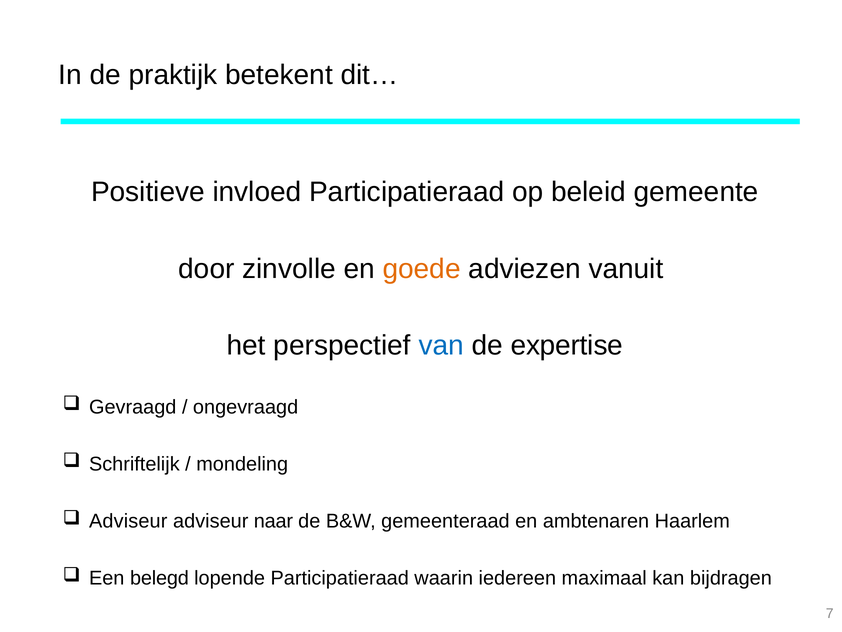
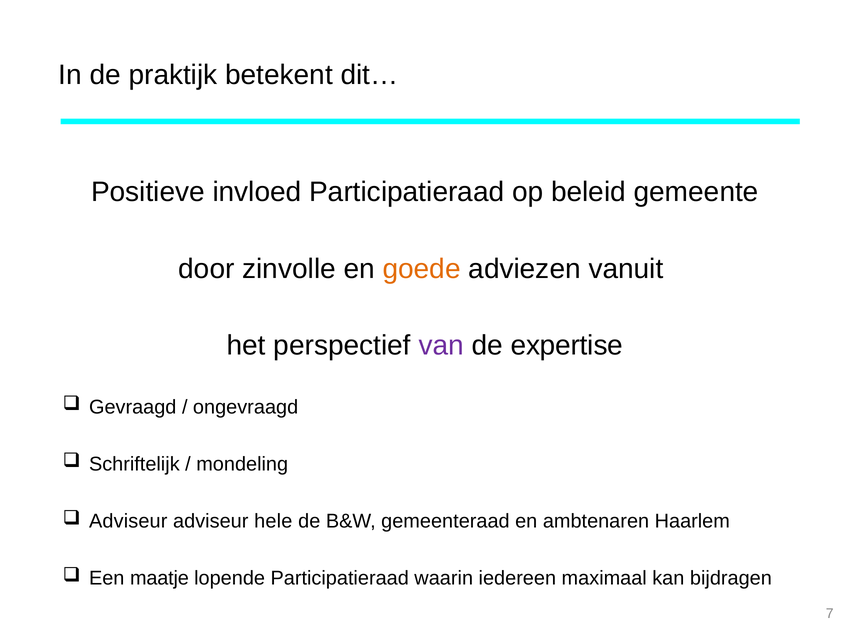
van colour: blue -> purple (441, 345)
naar: naar -> hele (273, 521)
belegd: belegd -> maatje (159, 578)
